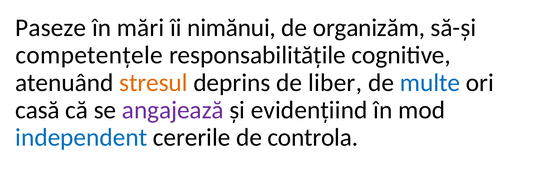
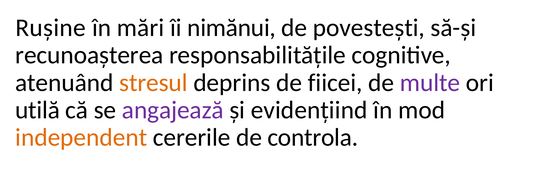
Paseze: Paseze -> Rușine (51, 28)
organizăm: organizăm -> povestești (369, 28)
competențele: competențele -> recunoașterea (89, 55)
liber: liber -> fiicei (335, 83)
multe colour: blue -> purple (430, 83)
casă: casă -> utilă (38, 110)
independent colour: blue -> orange (81, 138)
